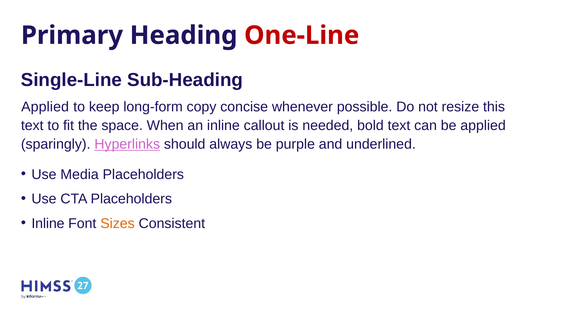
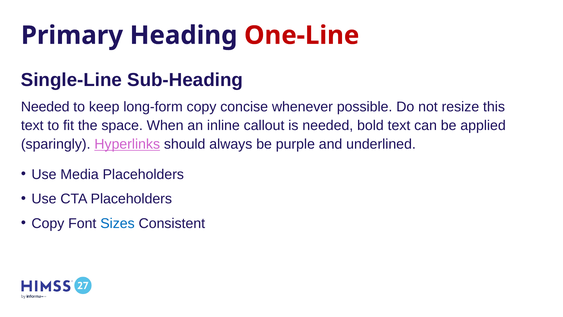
Applied: Applied -> Needed (45, 107)
Inline: Inline -> Copy (48, 223)
Sizes colour: orange -> blue (117, 223)
